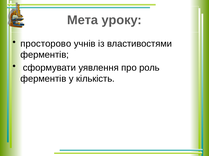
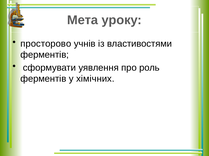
кількість: кількість -> хімічних (95, 79)
